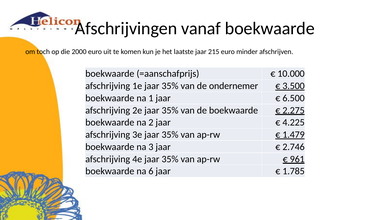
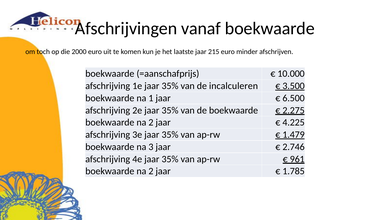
ondernemer: ondernemer -> incalculeren (233, 86)
6: 6 -> 2 (151, 171)
